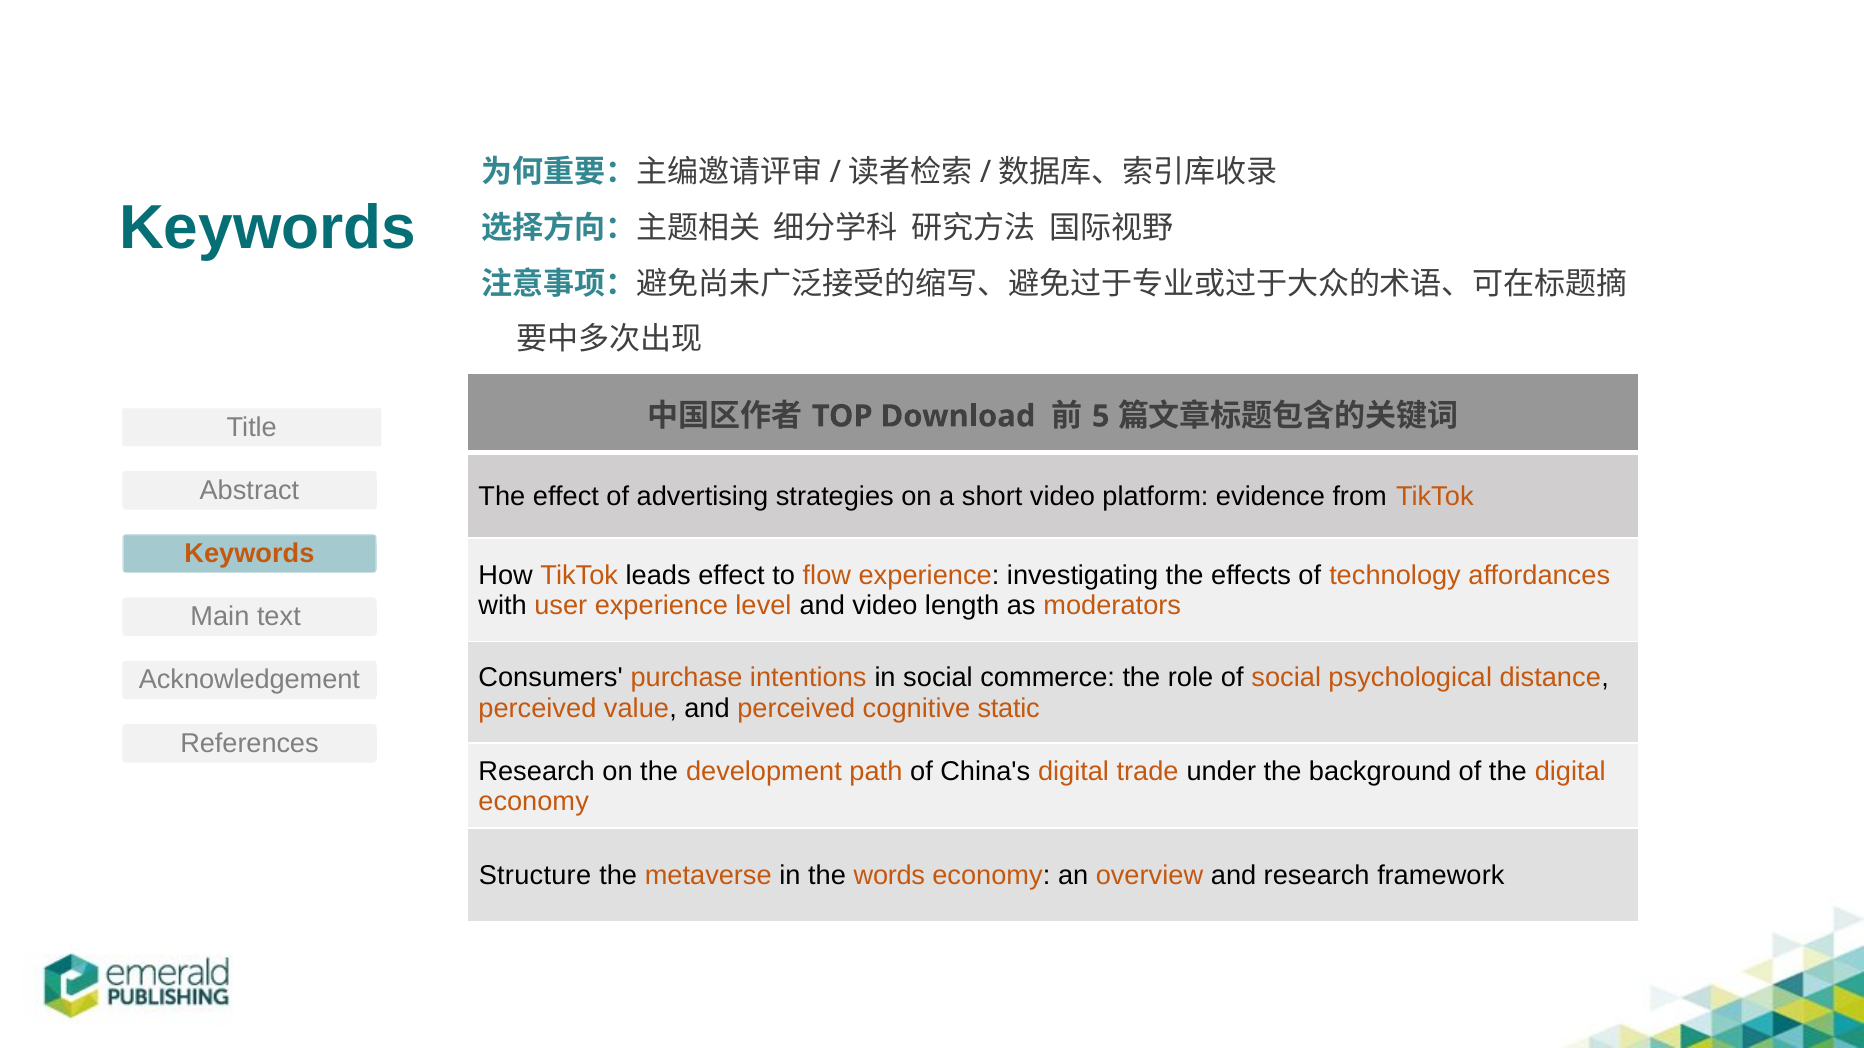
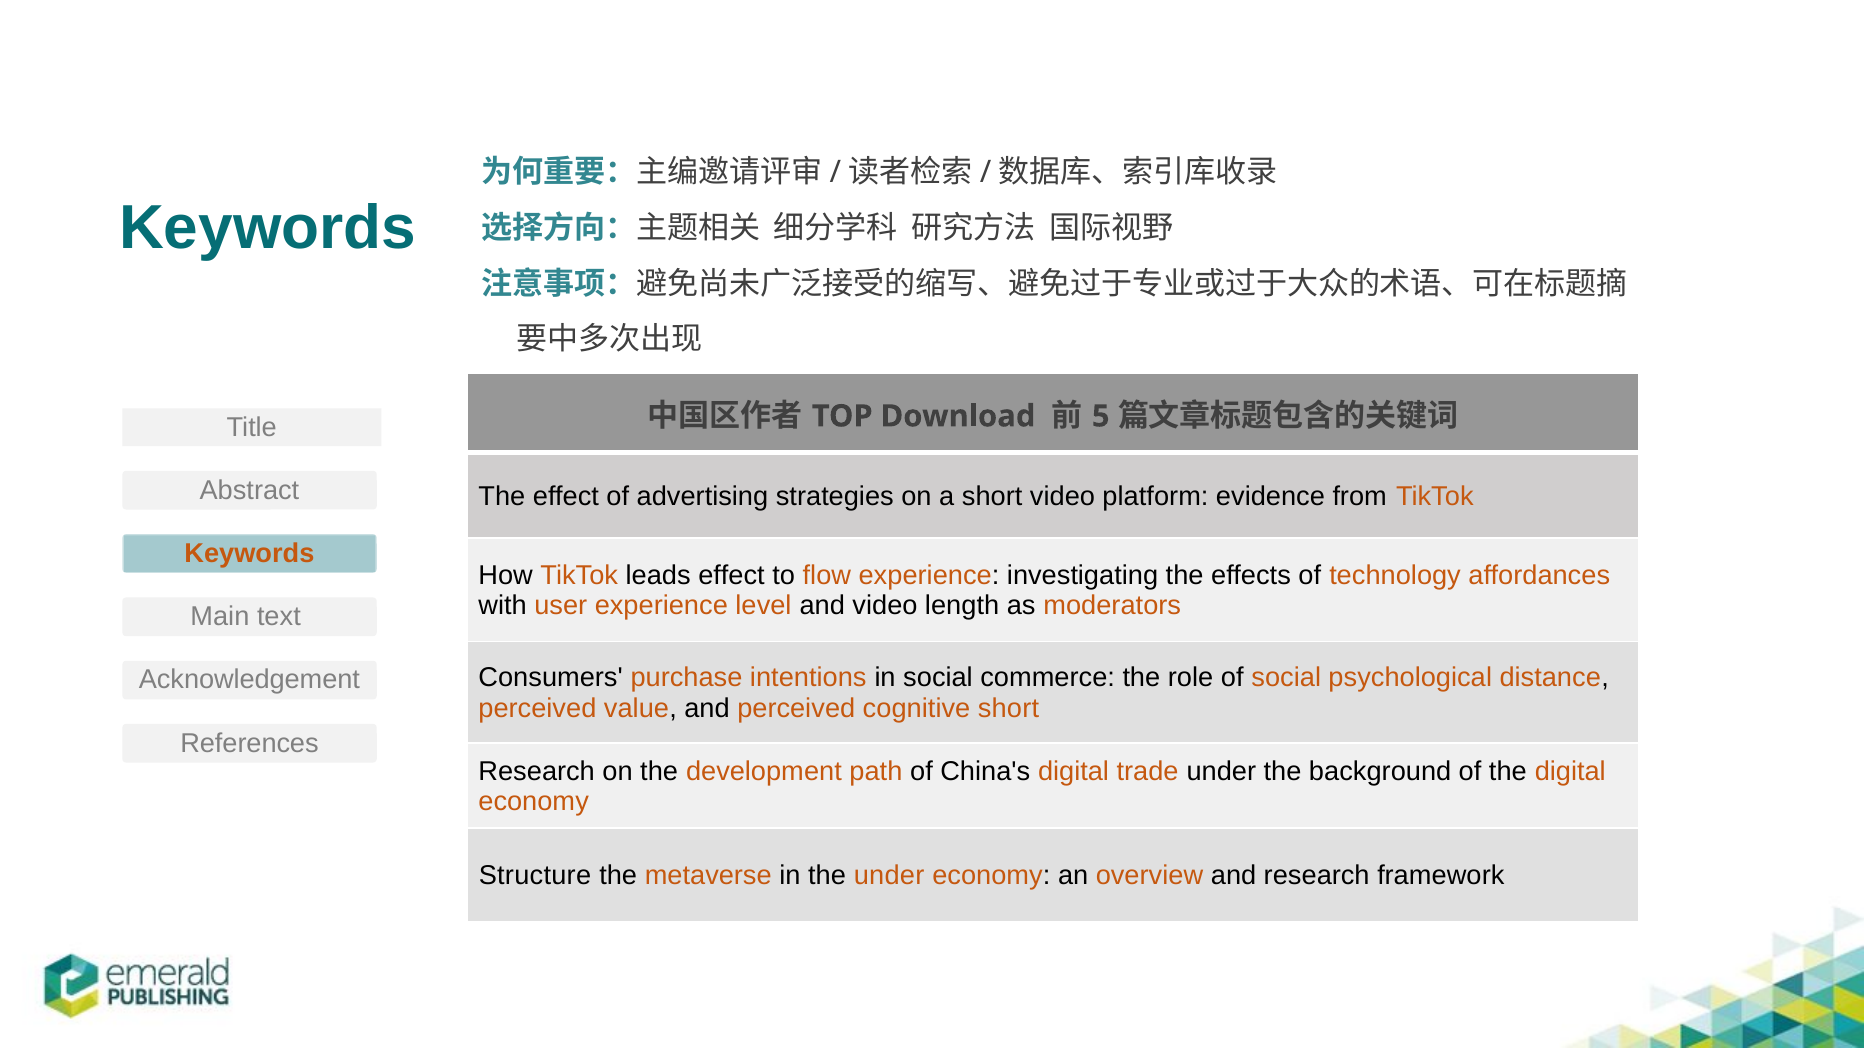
cognitive static: static -> short (1008, 709)
the words: words -> under (889, 876)
